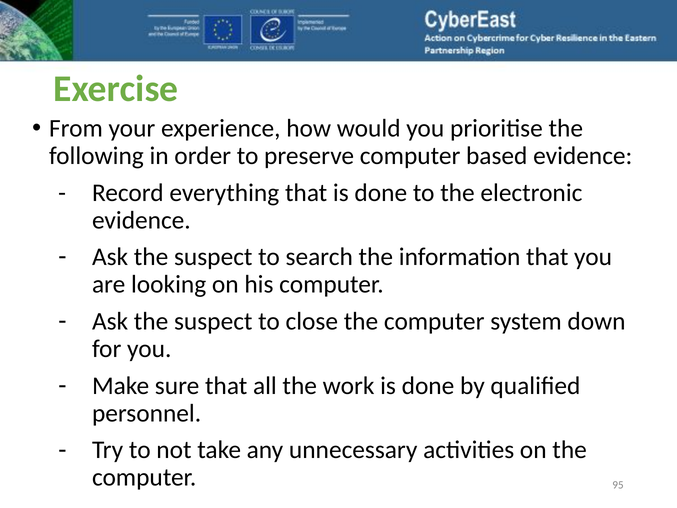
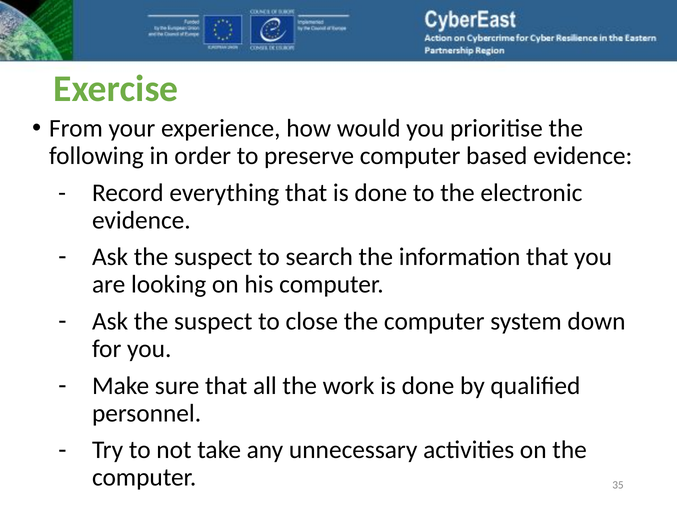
95: 95 -> 35 (618, 485)
